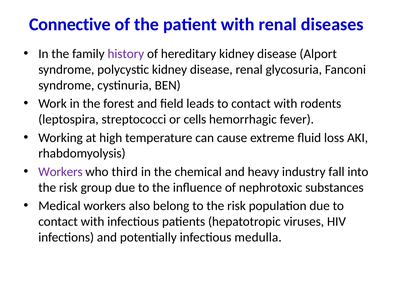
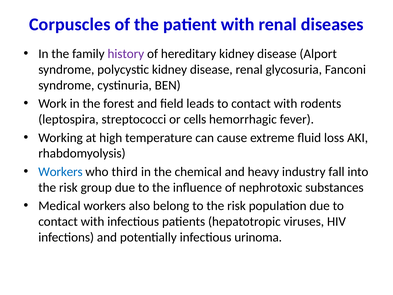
Connective: Connective -> Corpuscles (70, 25)
Workers colour: purple -> blue (60, 172)
medulla: medulla -> urinoma (258, 237)
